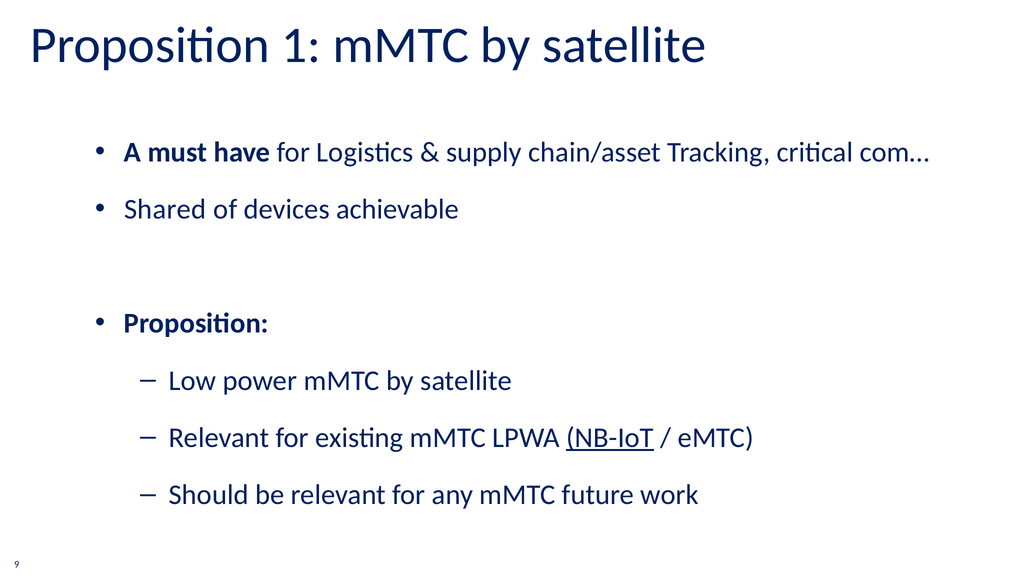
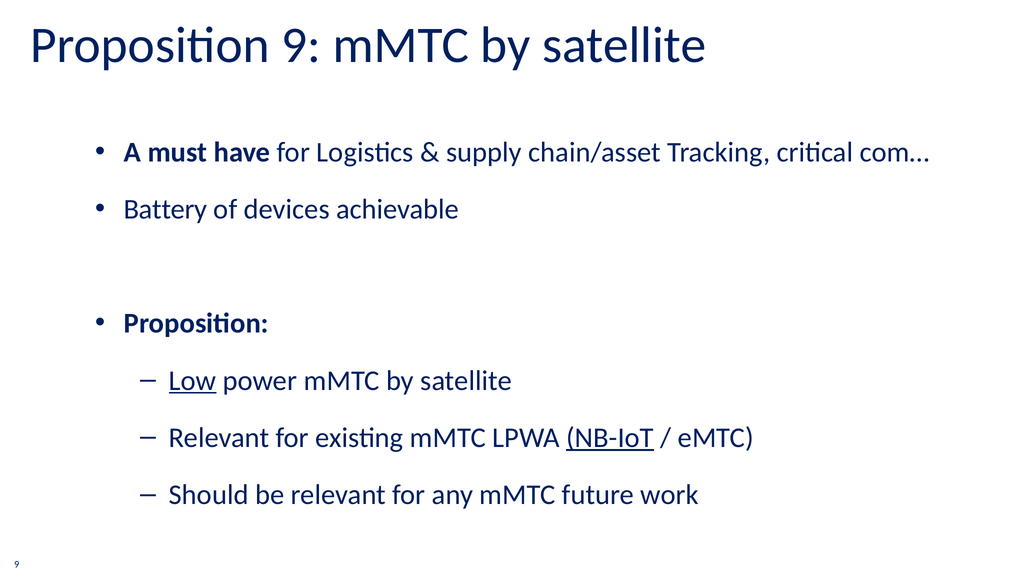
Proposition 1: 1 -> 9 (301, 45)
Shared: Shared -> Battery (166, 209)
Low underline: none -> present (193, 381)
